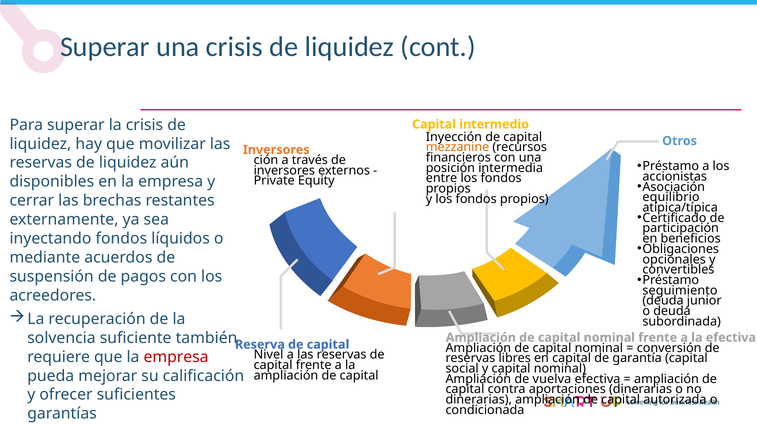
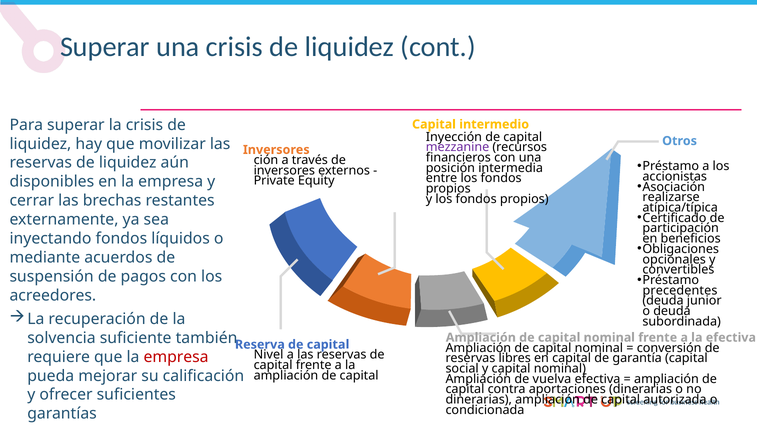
mezzanine colour: orange -> purple (458, 147)
equilibrio: equilibrio -> realizarse (671, 197)
seguimiento: seguimiento -> precedentes (680, 290)
